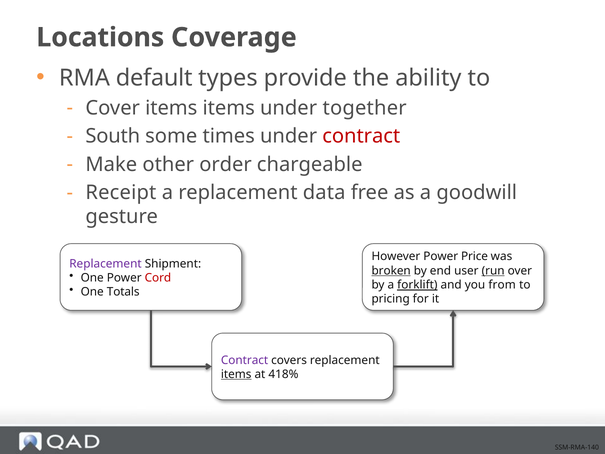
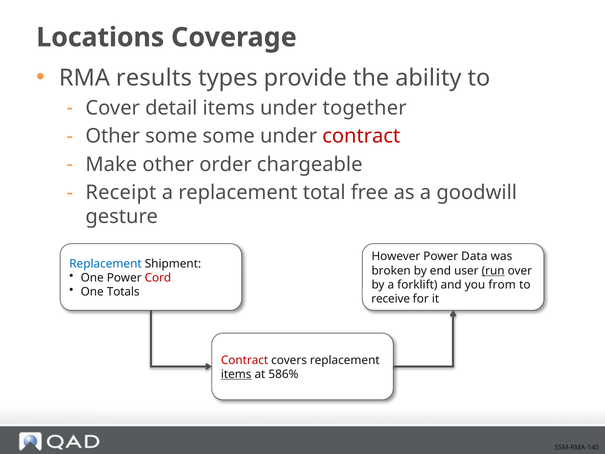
default: default -> results (154, 78)
Cover items: items -> detail (171, 108)
South: South -> Other (113, 136)
some times: times -> some (229, 136)
data: data -> total (324, 192)
Price: Price -> Data (474, 256)
Replacement colour: purple -> blue (105, 264)
broken underline: present -> none (391, 271)
forklift underline: present -> none (417, 285)
pricing: pricing -> receive (391, 299)
Contract colour: purple -> red (245, 360)
418%: 418% -> 586% (283, 374)
